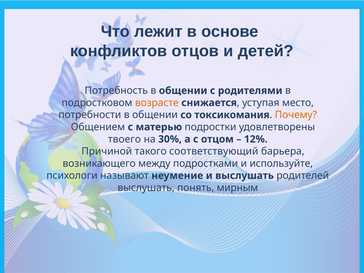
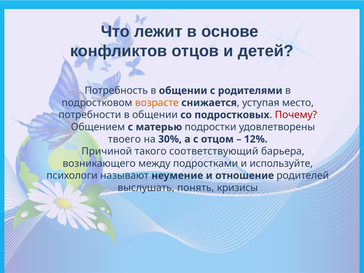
токсикомания: токсикомания -> подростковых (232, 115)
Почему colour: orange -> red (296, 115)
и выслушать: выслушать -> отношение (245, 176)
мирным: мирным -> кризисы (237, 188)
